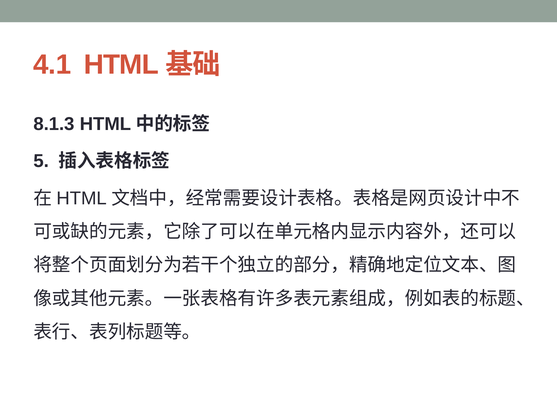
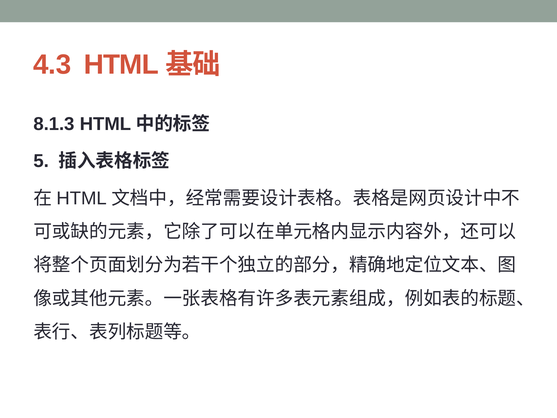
4.1: 4.1 -> 4.3 (52, 65)
